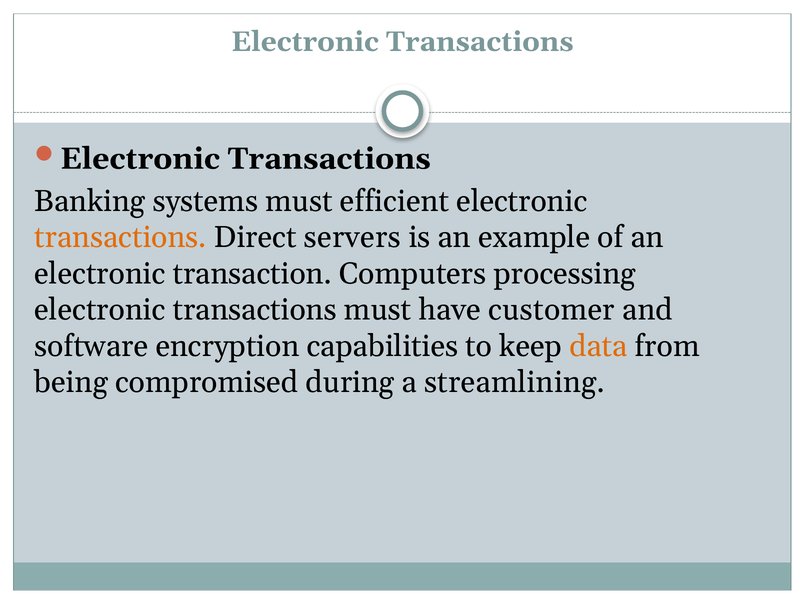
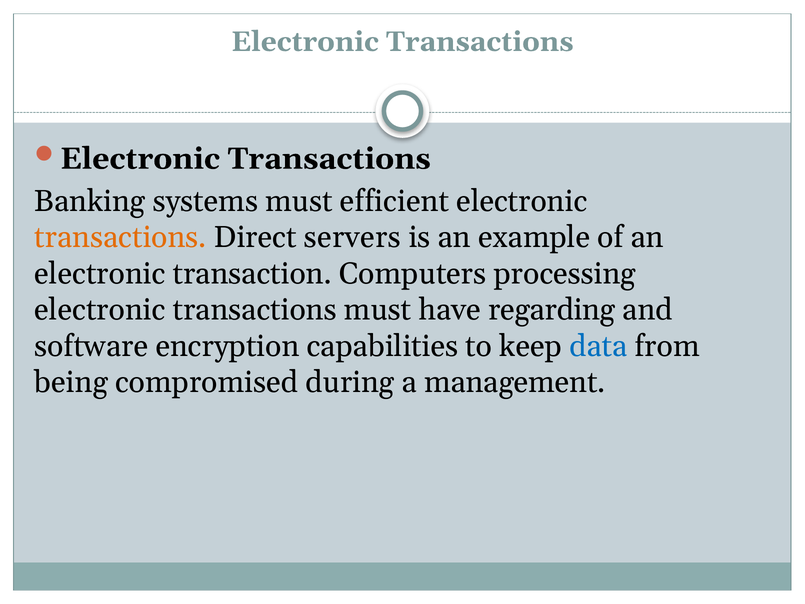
customer: customer -> regarding (552, 310)
data colour: orange -> blue (598, 346)
streamlining: streamlining -> management (515, 382)
